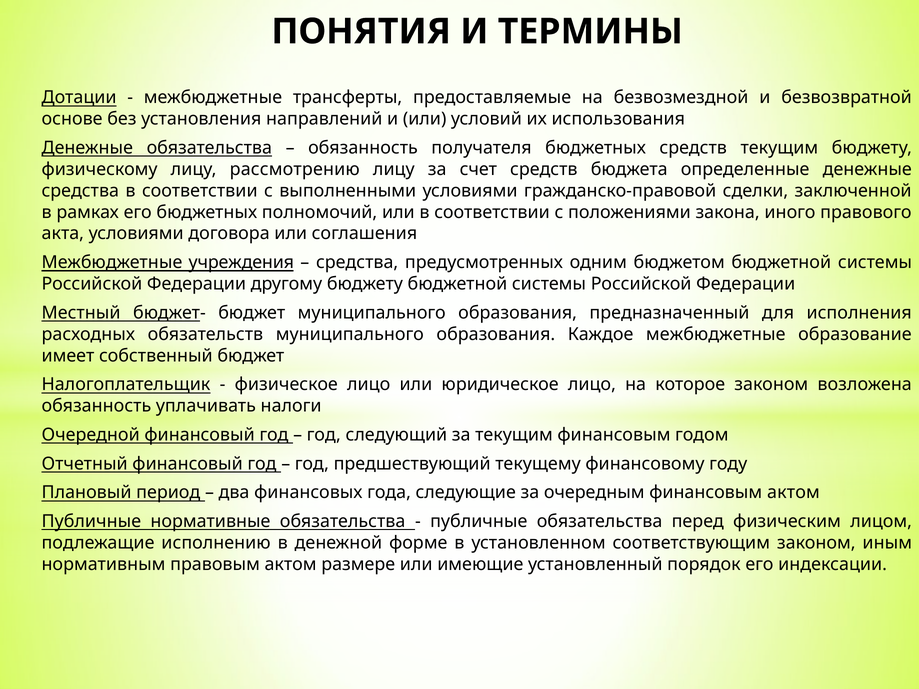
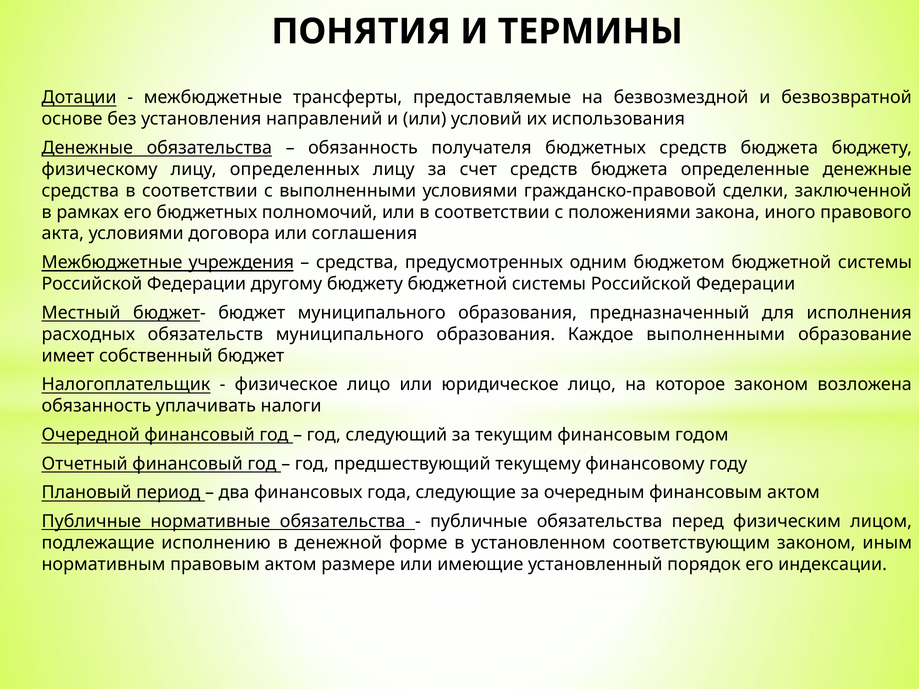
бюджетных средств текущим: текущим -> бюджета (779, 148)
рассмотрению: рассмотрению -> определенных (295, 169)
Каждое межбюджетные: межбюджетные -> выполненными (716, 334)
